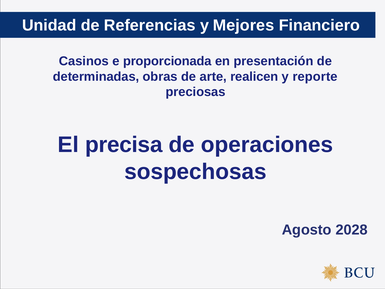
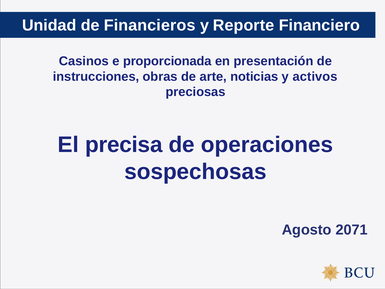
Referencias: Referencias -> Financieros (150, 25)
Mejores: Mejores -> Reporte (244, 25)
determinadas: determinadas -> instrucciones (96, 77)
realicen: realicen -> noticias (254, 77)
reporte: reporte -> activos (315, 77)
2028: 2028 -> 2071 (352, 230)
